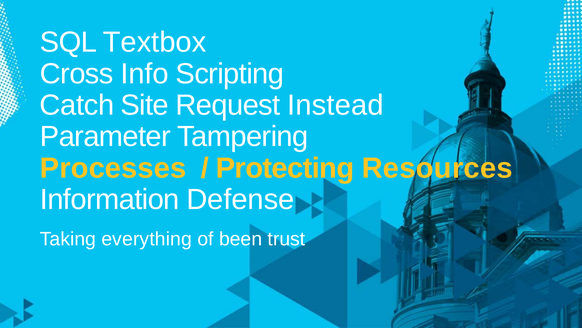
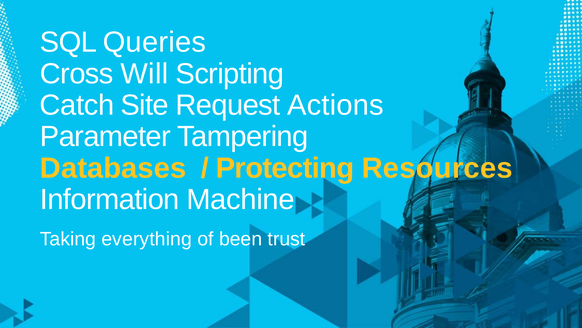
Textbox: Textbox -> Queries (154, 42)
Info: Info -> Will (144, 74)
Instead: Instead -> Actions (336, 105)
Processes: Processes -> Databases (113, 168)
Defense: Defense -> Machine (241, 199)
